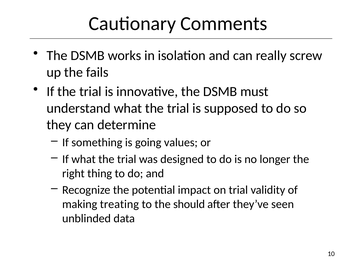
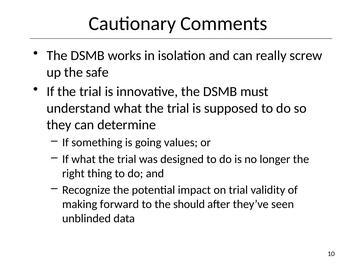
fails: fails -> safe (97, 72)
treating: treating -> forward (119, 204)
